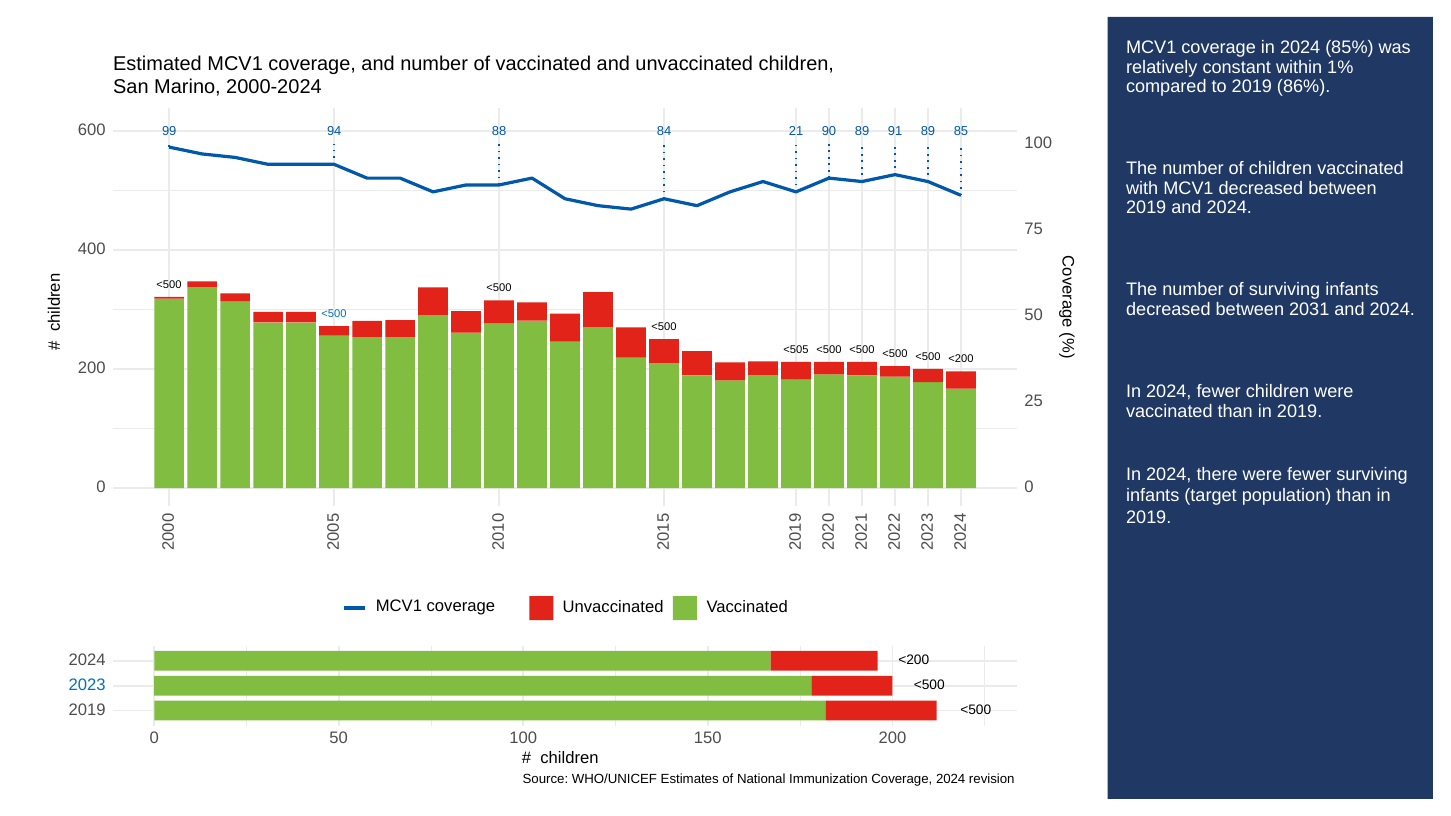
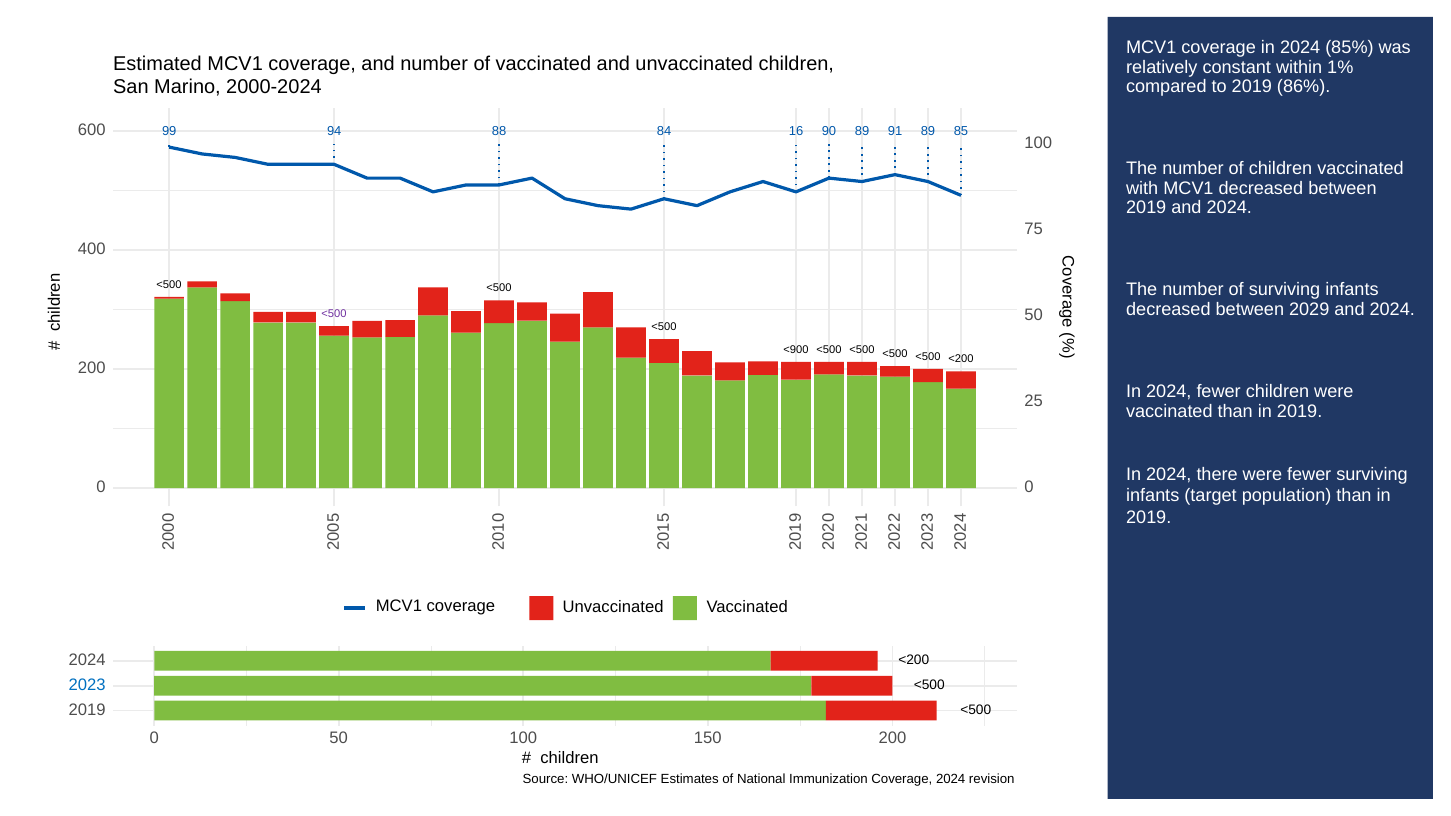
21: 21 -> 16 (796, 132)
2031: 2031 -> 2029 (1309, 310)
<500 colour: blue -> purple (334, 314)
<505: <505 -> <900 (796, 350)
